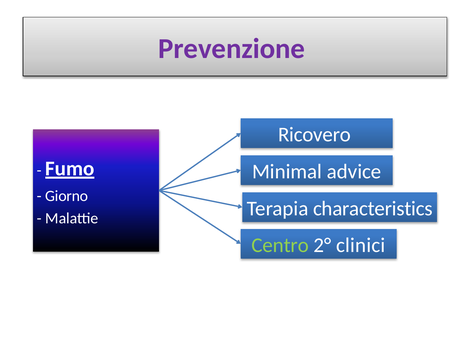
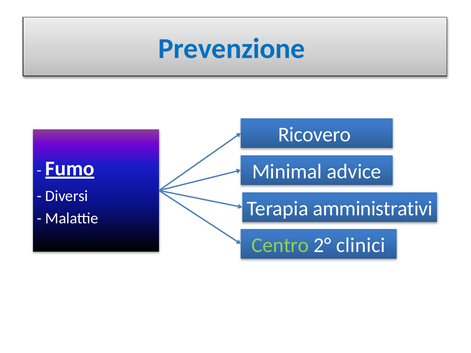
Prevenzione colour: purple -> blue (232, 49)
Giorno: Giorno -> Diversi (67, 196)
characteristics: characteristics -> amministrativi (373, 209)
